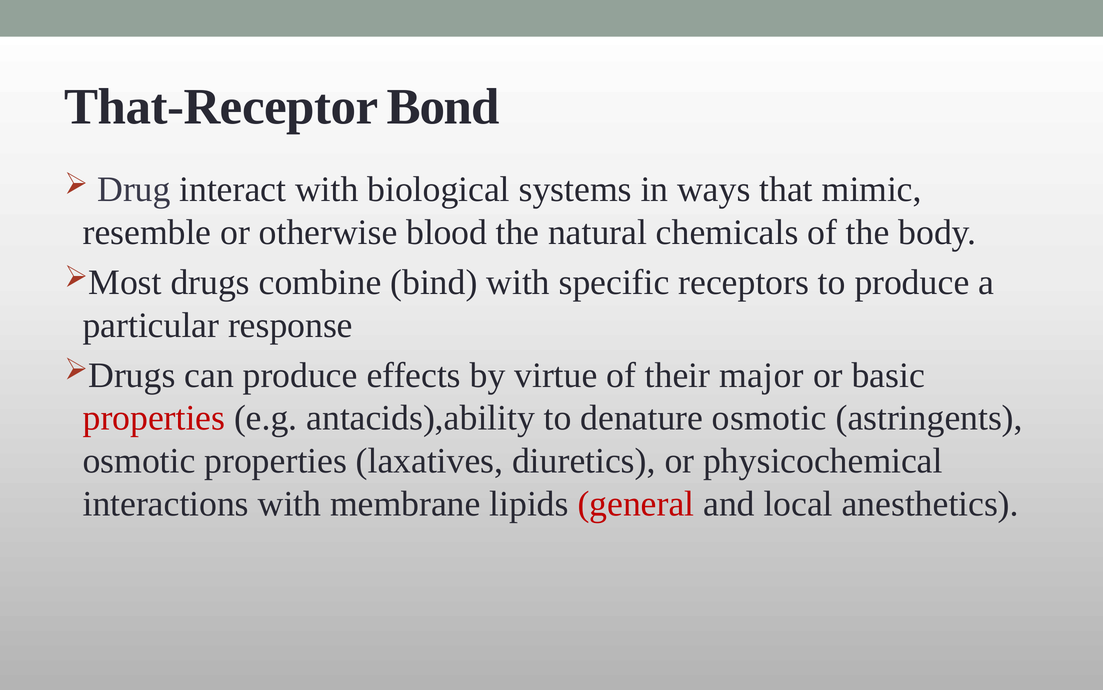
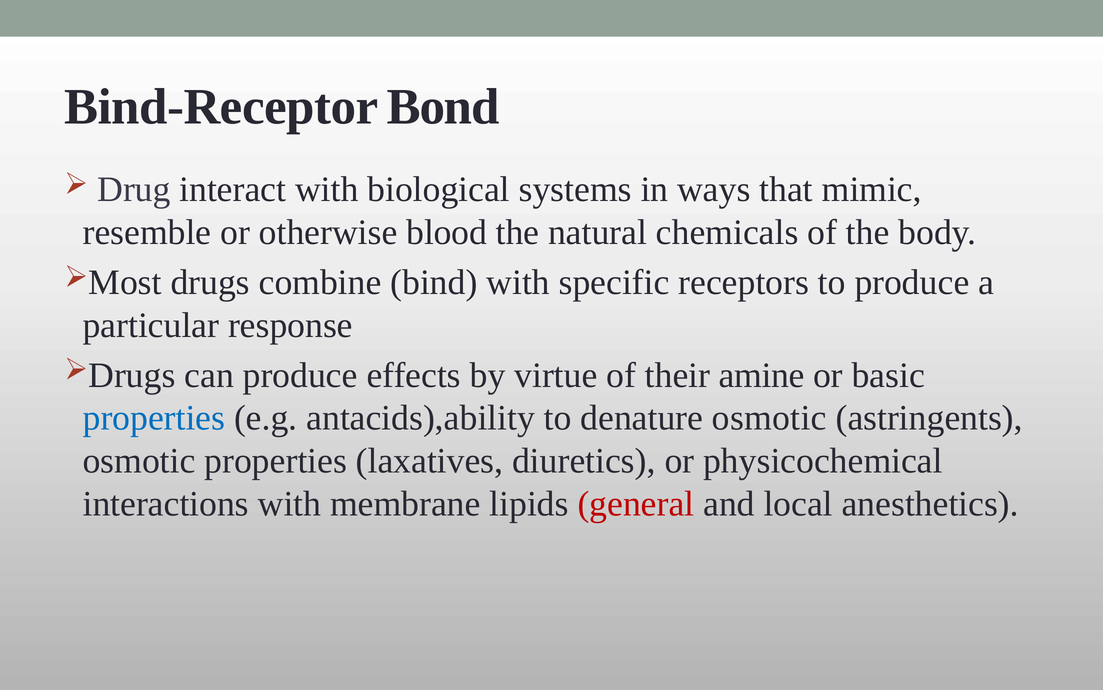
That-Receptor: That-Receptor -> Bind-Receptor (221, 107)
major: major -> amine (762, 375)
properties colour: red -> blue (154, 418)
